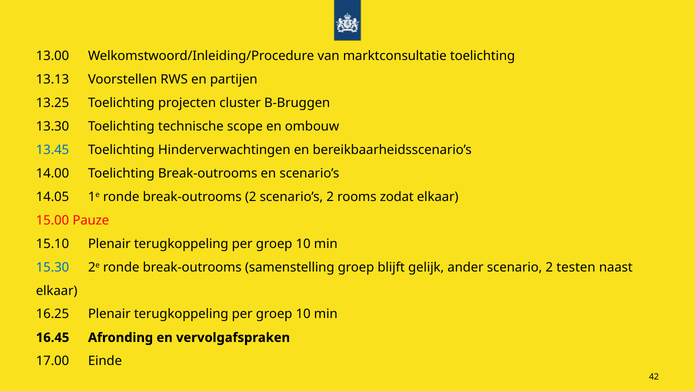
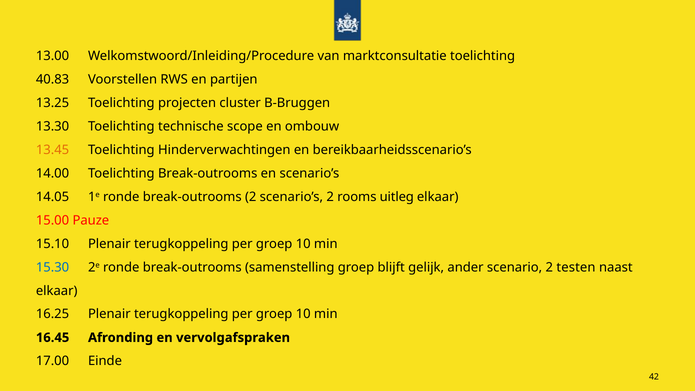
13.13: 13.13 -> 40.83 (53, 80)
13.45 colour: blue -> orange (53, 150)
zodat: zodat -> uitleg (397, 197)
